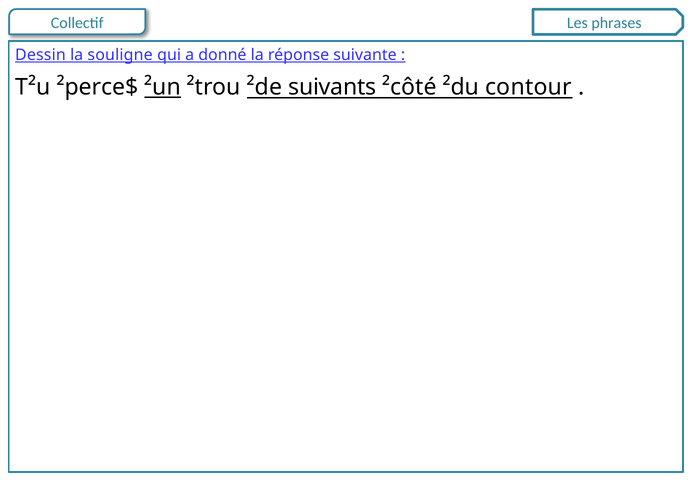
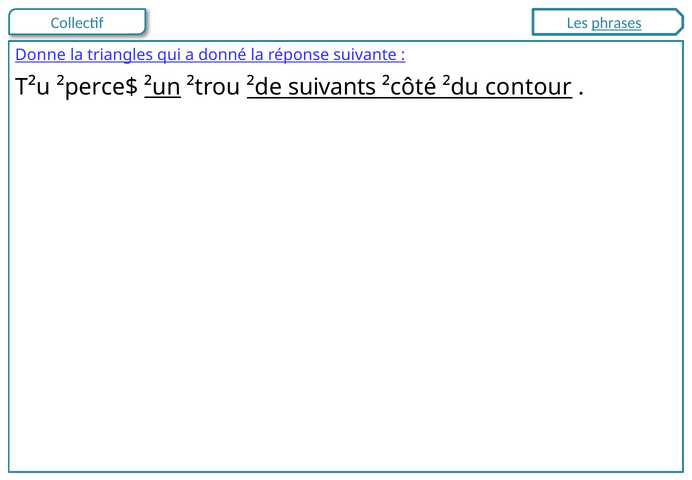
phrases underline: none -> present (616, 23)
Dessin: Dessin -> Donne (40, 55)
souligne: souligne -> triangles (120, 55)
